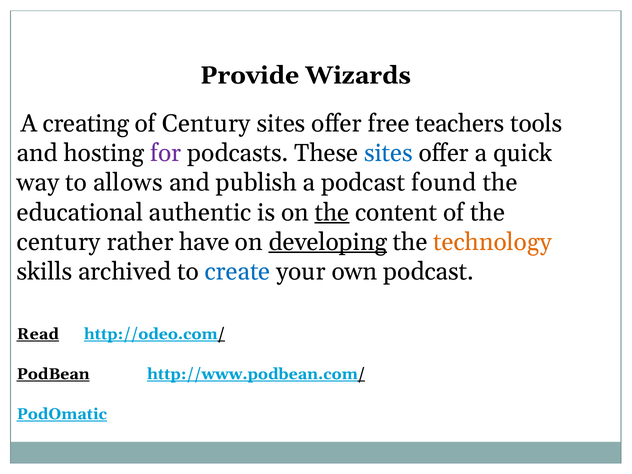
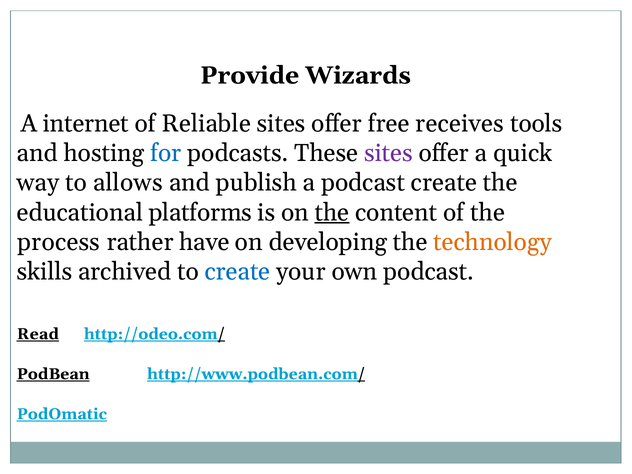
creating: creating -> internet (86, 124)
of Century: Century -> Reliable (206, 124)
teachers: teachers -> receives (460, 124)
for colour: purple -> blue (166, 153)
sites colour: blue -> purple (388, 153)
podcast found: found -> create (444, 183)
authentic: authentic -> platforms (200, 212)
century: century -> process (59, 242)
developing underline: present -> none (328, 242)
